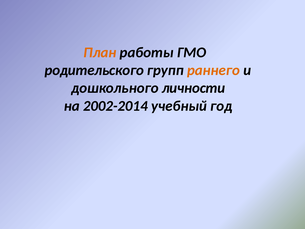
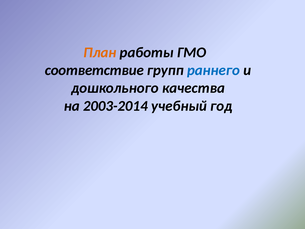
родительского: родительского -> соответствие (94, 70)
раннего colour: orange -> blue (214, 70)
личности: личности -> качества (193, 88)
2002-2014: 2002-2014 -> 2003-2014 (115, 106)
